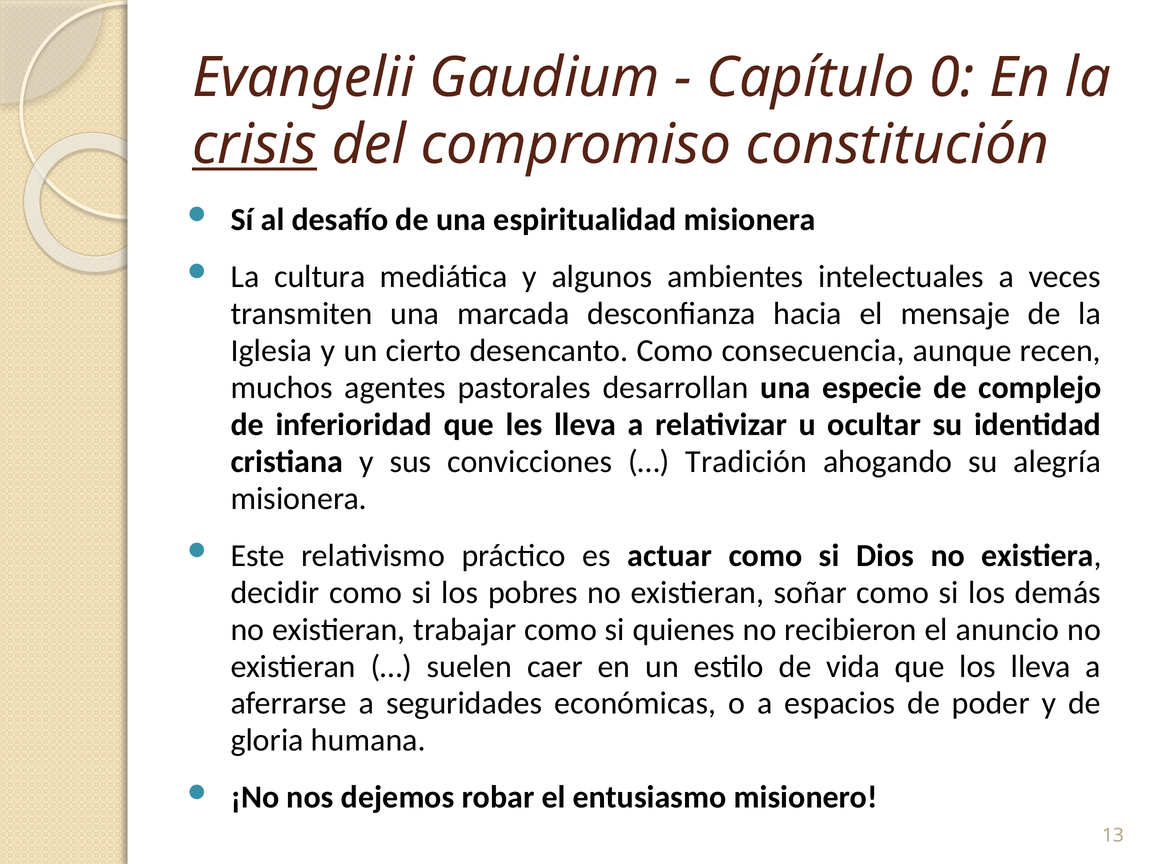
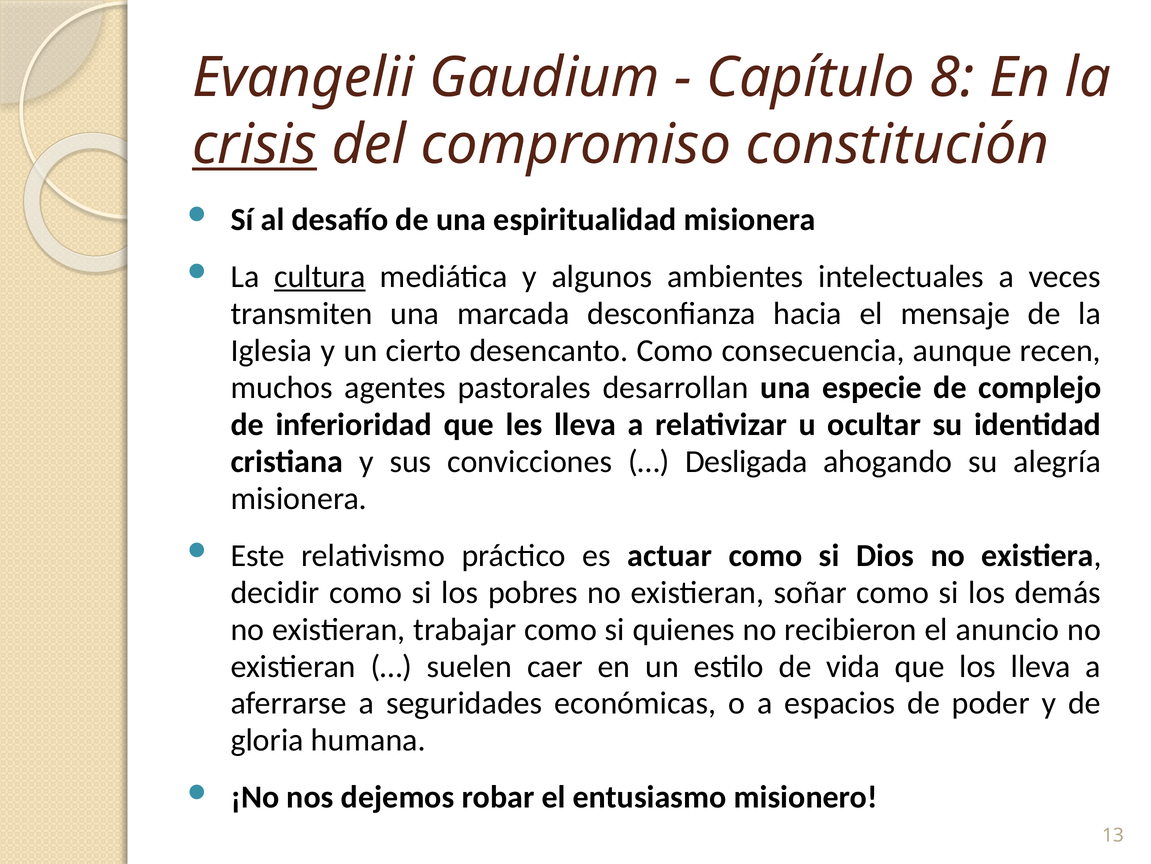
0: 0 -> 8 (952, 78)
cultura underline: none -> present (320, 276)
Tradición: Tradición -> Desligada (746, 461)
